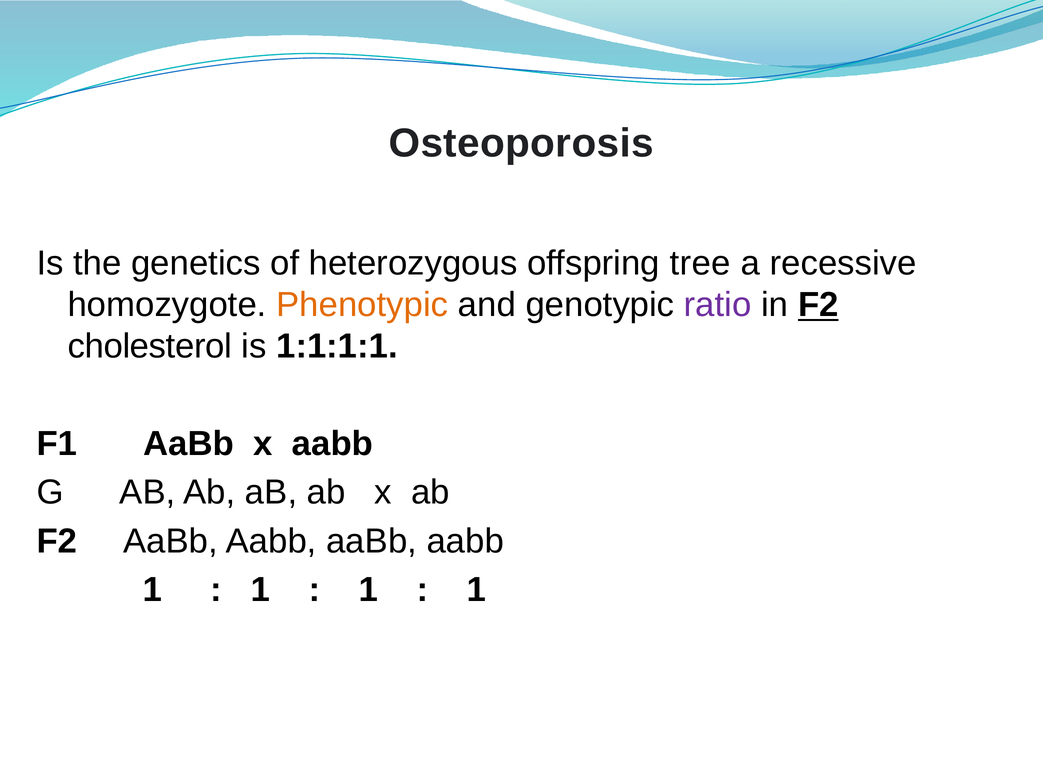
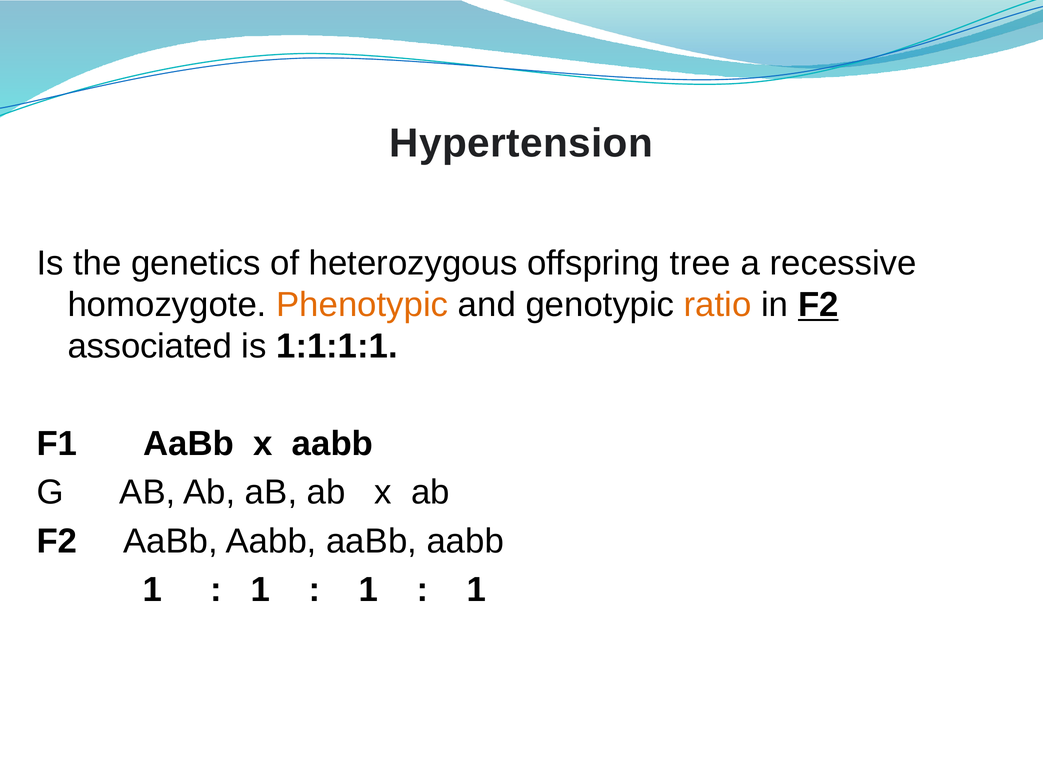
Osteoporosis: Osteoporosis -> Hypertension (521, 144)
ratio colour: purple -> orange (718, 305)
cholesterol: cholesterol -> associated (150, 347)
